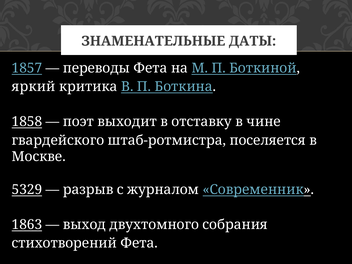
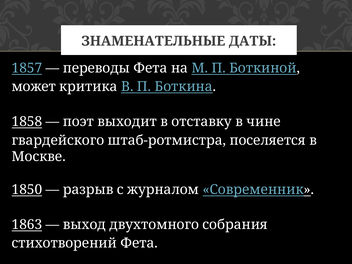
яркий: яркий -> может (34, 87)
5329: 5329 -> 1850 (27, 190)
